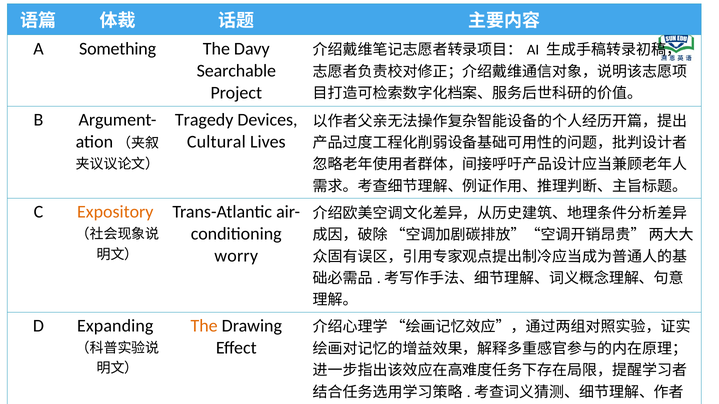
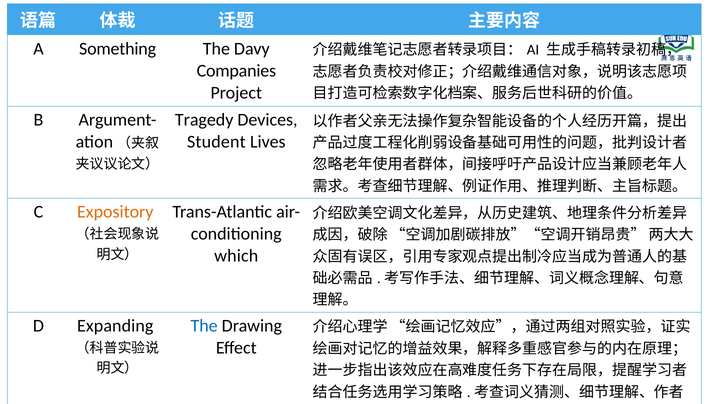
Searchable: Searchable -> Companies (236, 71)
Cultural: Cultural -> Student (216, 142)
worry: worry -> which (236, 256)
The colour: orange -> blue (204, 326)
